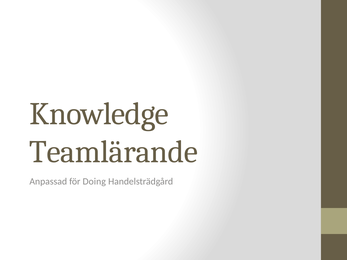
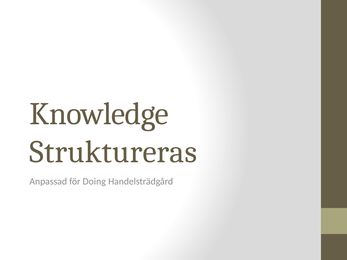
Teamlärande: Teamlärande -> Struktureras (113, 152)
